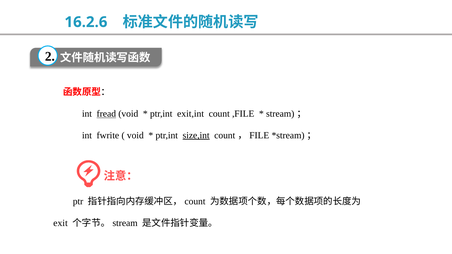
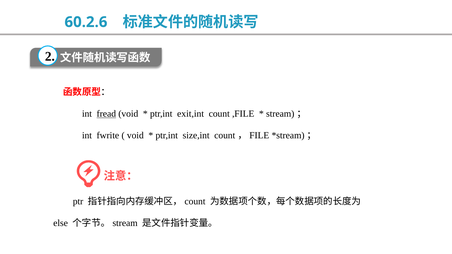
16.2.6: 16.2.6 -> 60.2.6 (86, 22)
size,int underline: present -> none (196, 136)
exit: exit -> else (61, 223)
